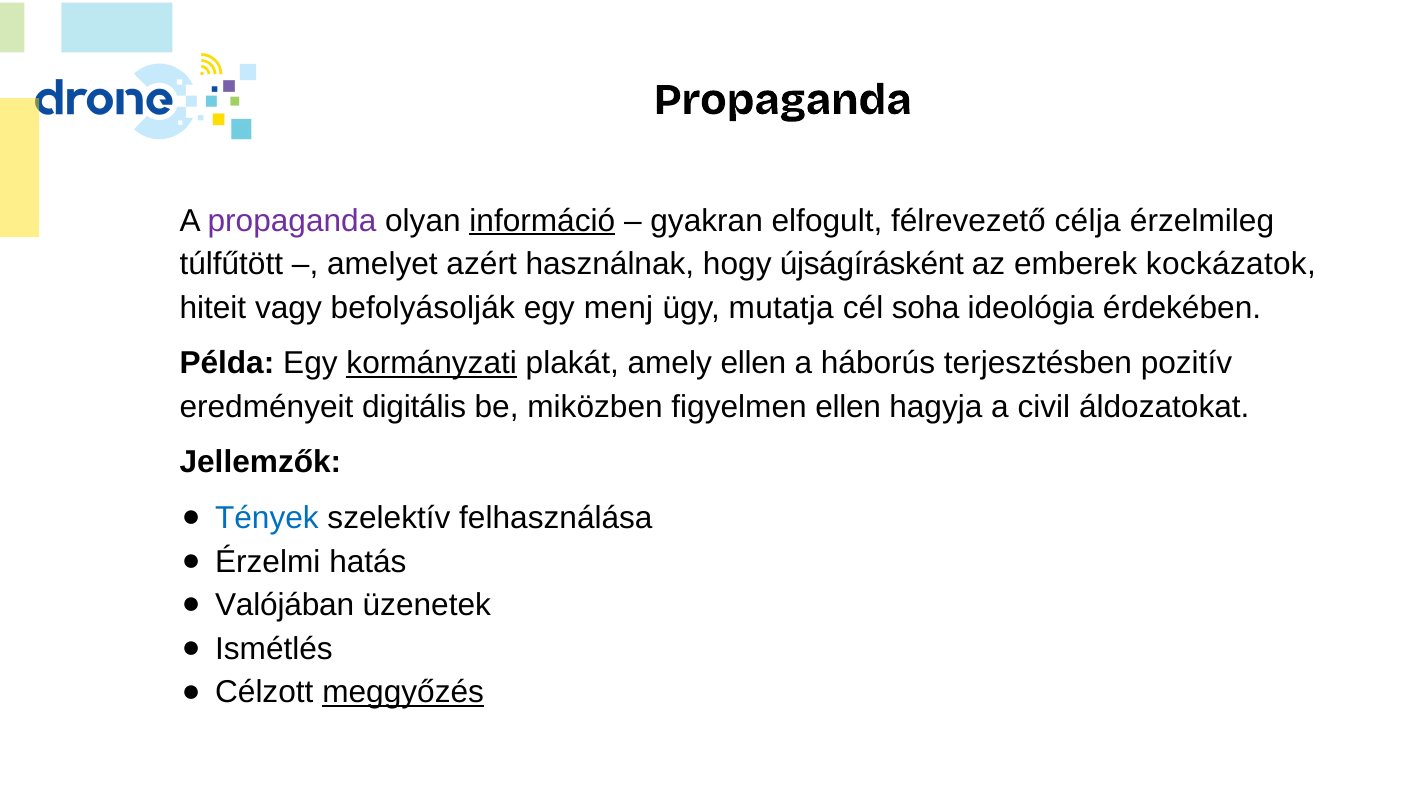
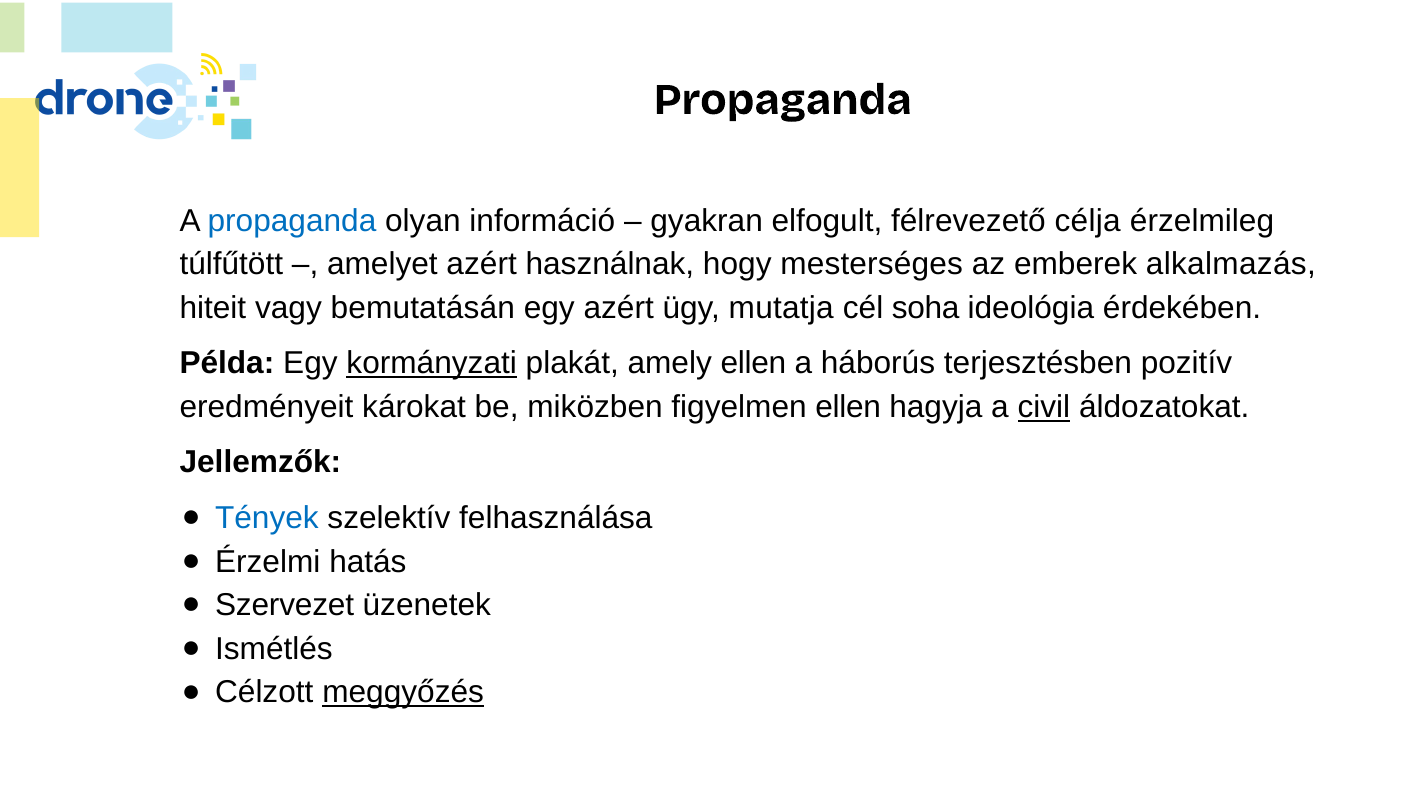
propaganda colour: purple -> blue (292, 221)
információ underline: present -> none (542, 221)
újságírásként: újságírásként -> mesterséges (872, 264)
kockázatok: kockázatok -> alkalmazás (1231, 264)
befolyásolják: befolyásolják -> bemutatásán (423, 308)
egy menj: menj -> azért (619, 308)
digitális: digitális -> károkat (414, 407)
civil underline: none -> present (1044, 407)
Valójában: Valójában -> Szervezet (285, 605)
